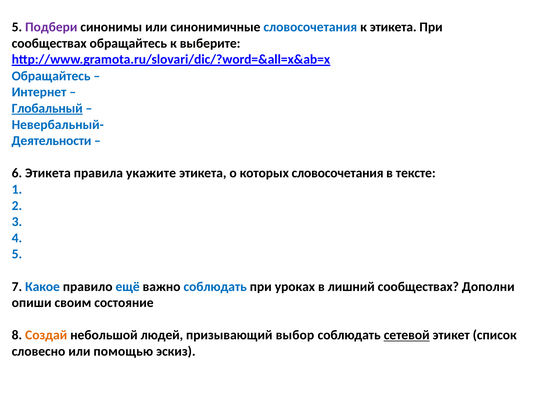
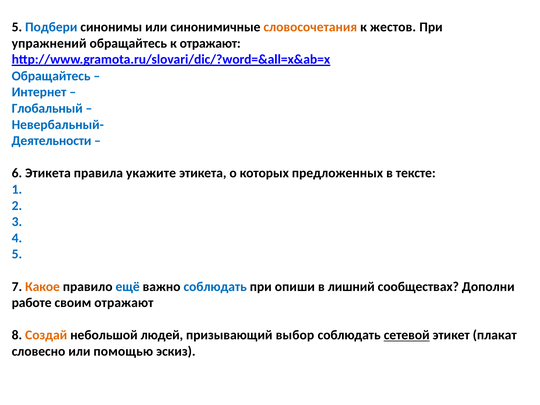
Подбери colour: purple -> blue (51, 27)
словосочетания colour: blue -> orange (310, 27)
к этикета: этикета -> жестов (393, 27)
сообществах: сообществах -> упражнений (49, 43)
к выберите: выберите -> отражают (210, 43)
Глобальный underline: present -> none (47, 108)
которых словосочетания: словосочетания -> предложенных (337, 173)
Какое colour: blue -> orange (43, 287)
уроках: уроках -> опиши (295, 287)
опиши: опиши -> работе (32, 303)
своим состояние: состояние -> отражают (124, 303)
список: список -> плакат (495, 335)
